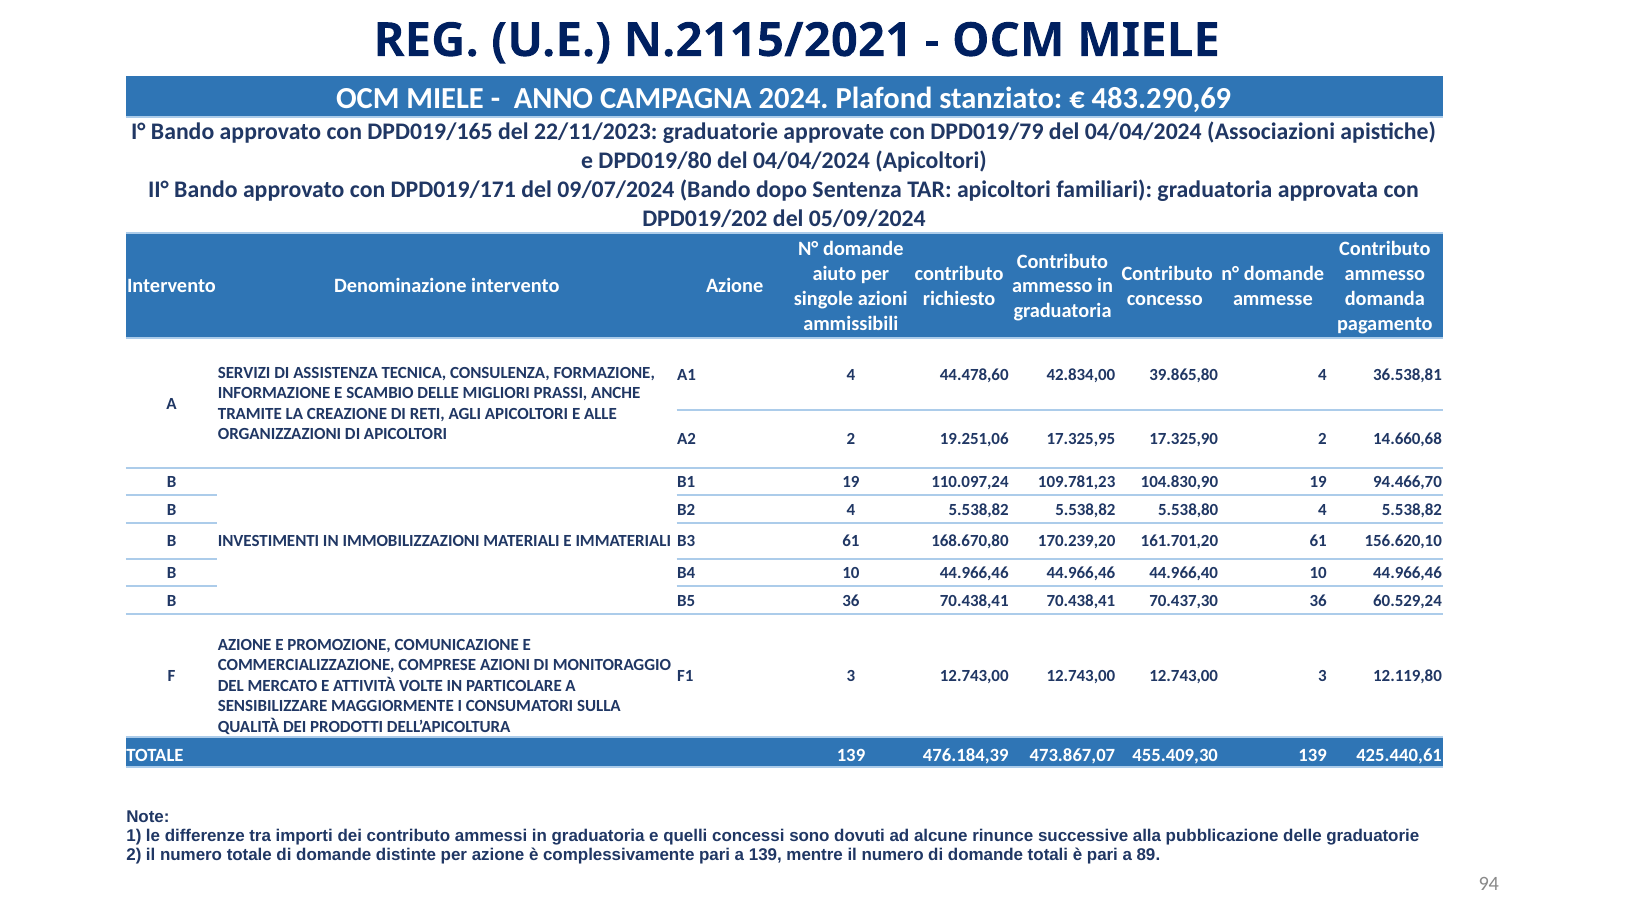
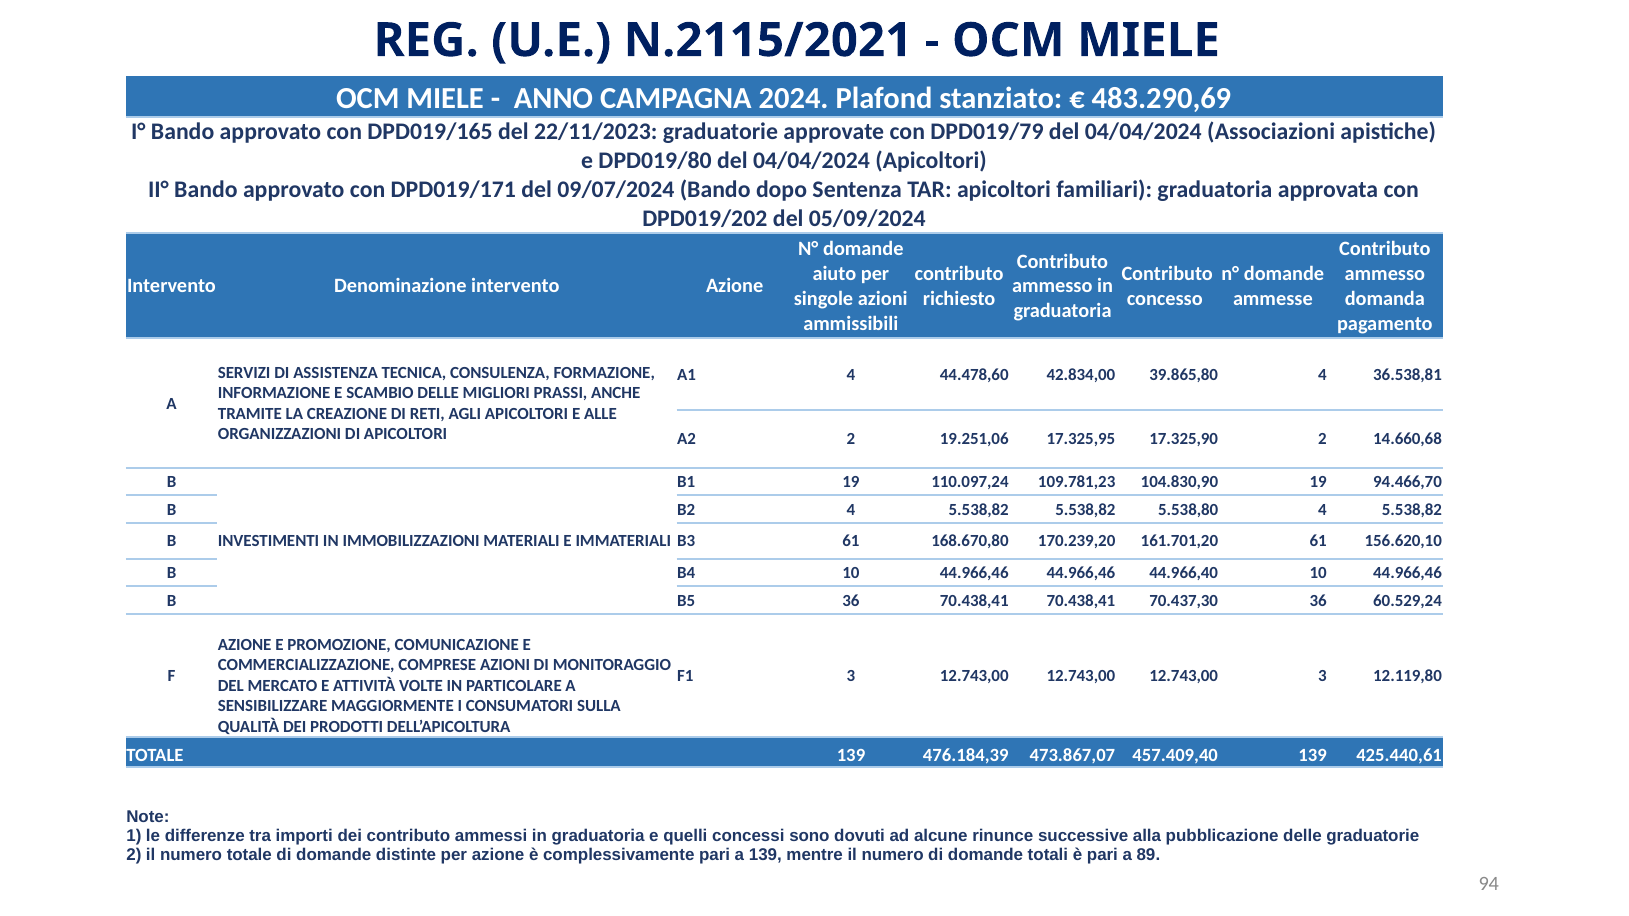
455.409,30: 455.409,30 -> 457.409,40 (1175, 756)
